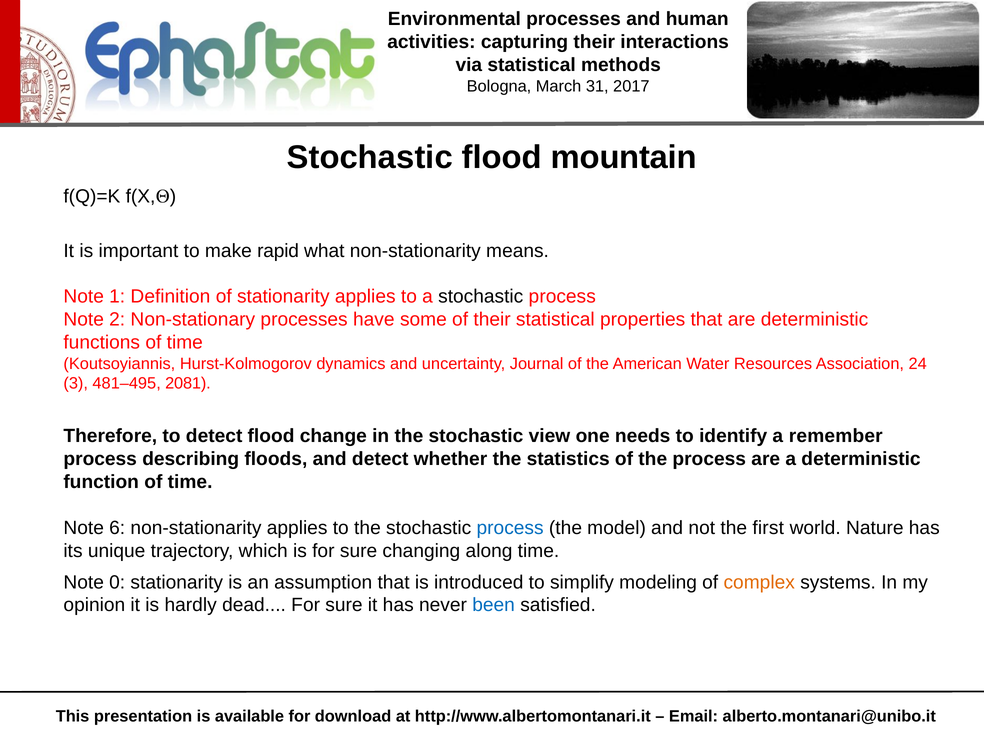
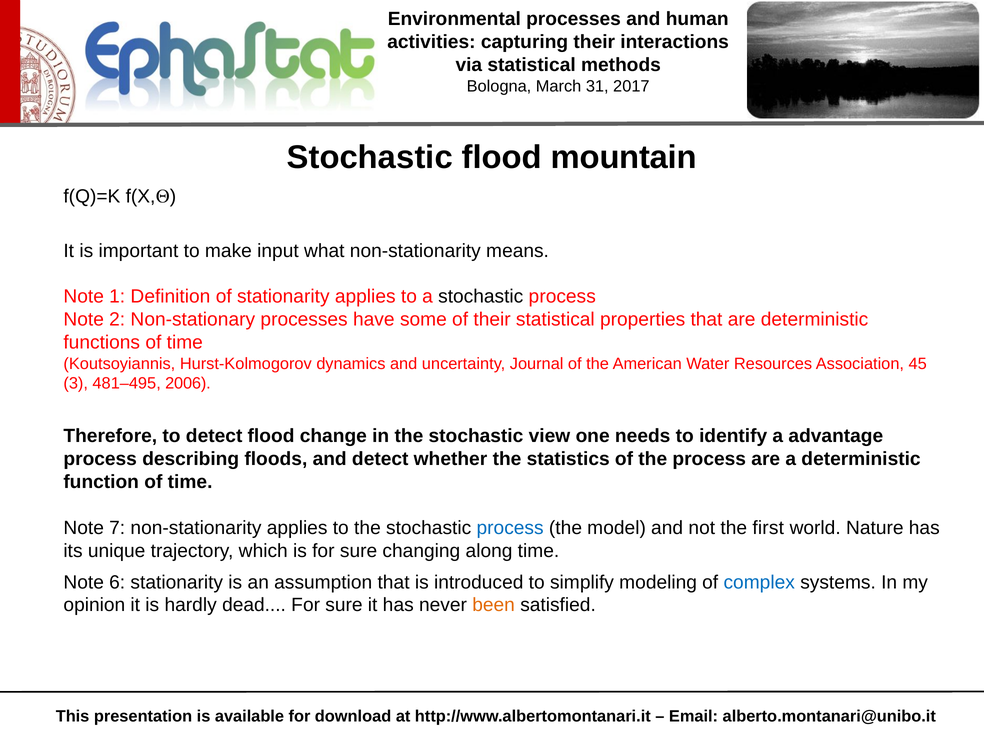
rapid: rapid -> input (278, 251)
24: 24 -> 45 (918, 364)
2081: 2081 -> 2006 (188, 383)
remember: remember -> advantage (836, 436)
6: 6 -> 7 (117, 528)
0: 0 -> 6 (117, 582)
complex colour: orange -> blue (759, 582)
been colour: blue -> orange (494, 605)
